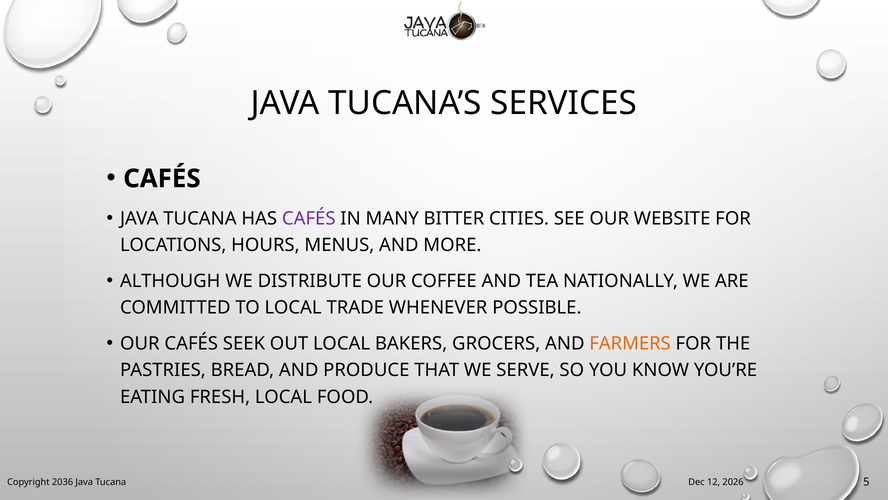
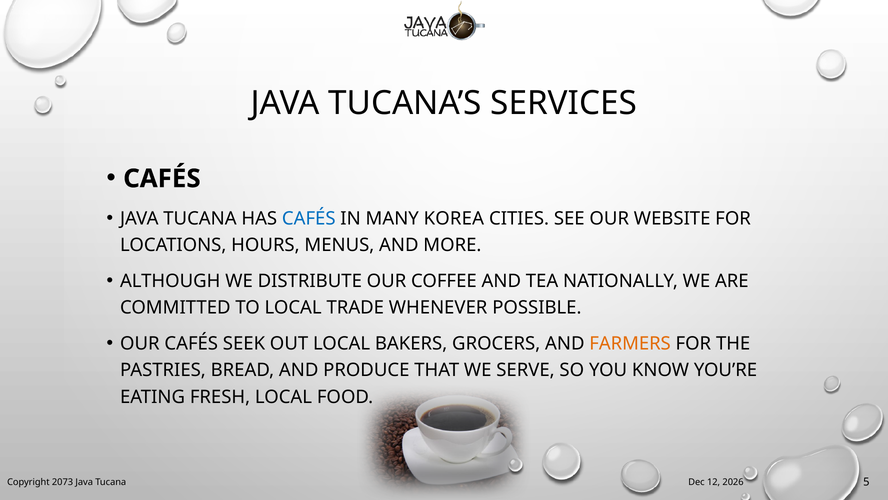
CAFÉS colour: purple -> blue (309, 218)
BITTER: BITTER -> KOREA (454, 218)
2036: 2036 -> 2073 (63, 482)
